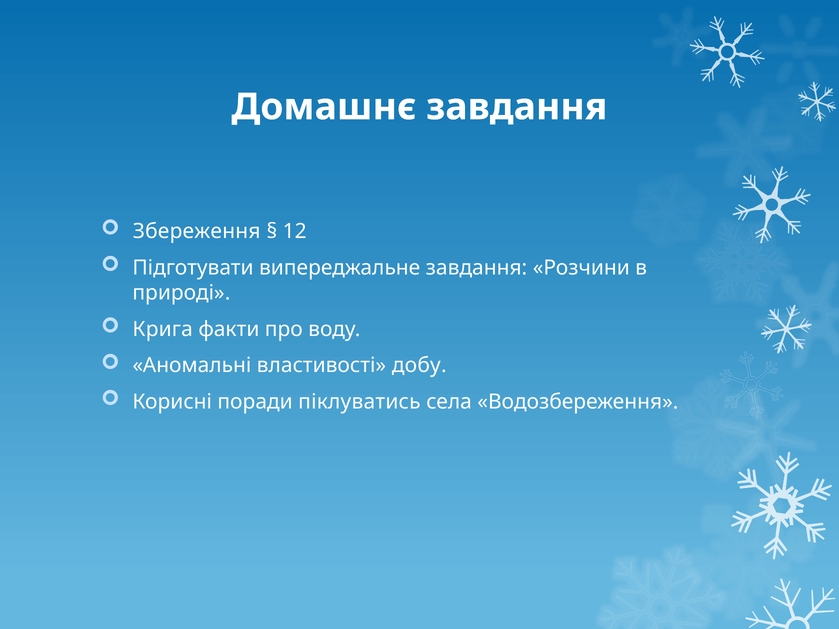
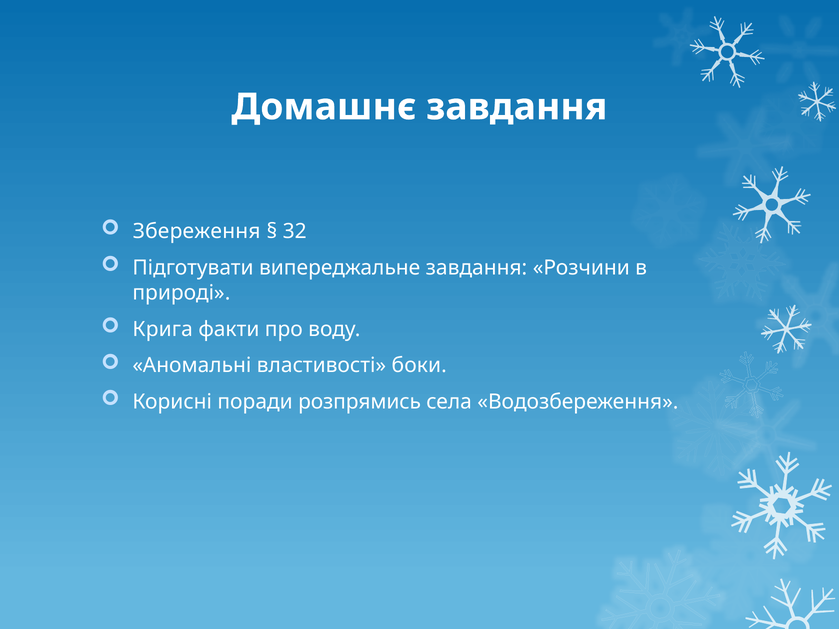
12: 12 -> 32 (295, 231)
добу: добу -> боки (419, 366)
піклуватись: піклуватись -> розпрямись (360, 402)
